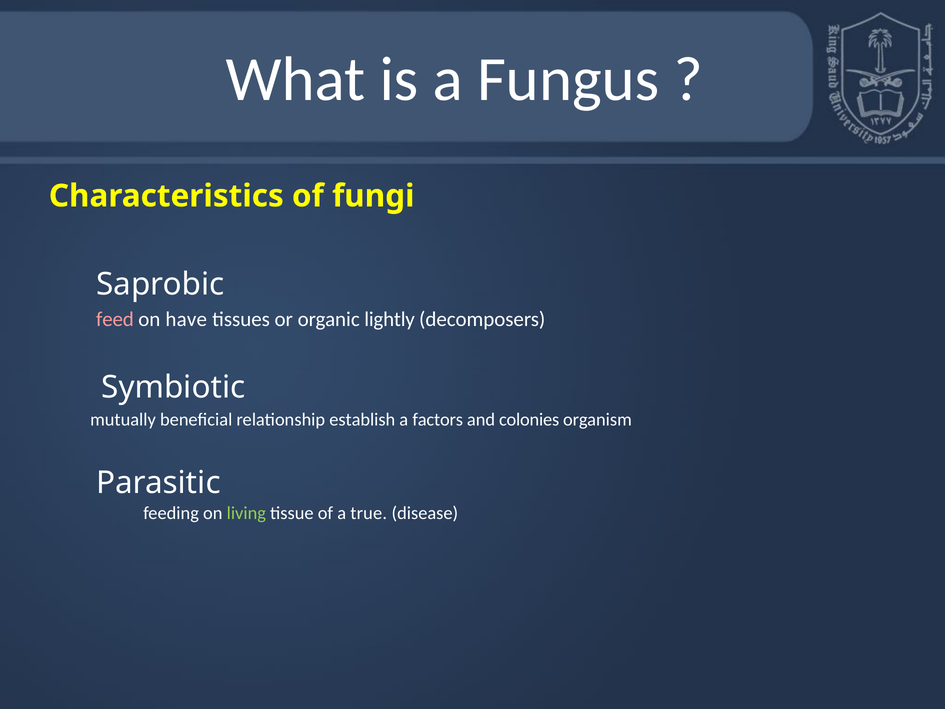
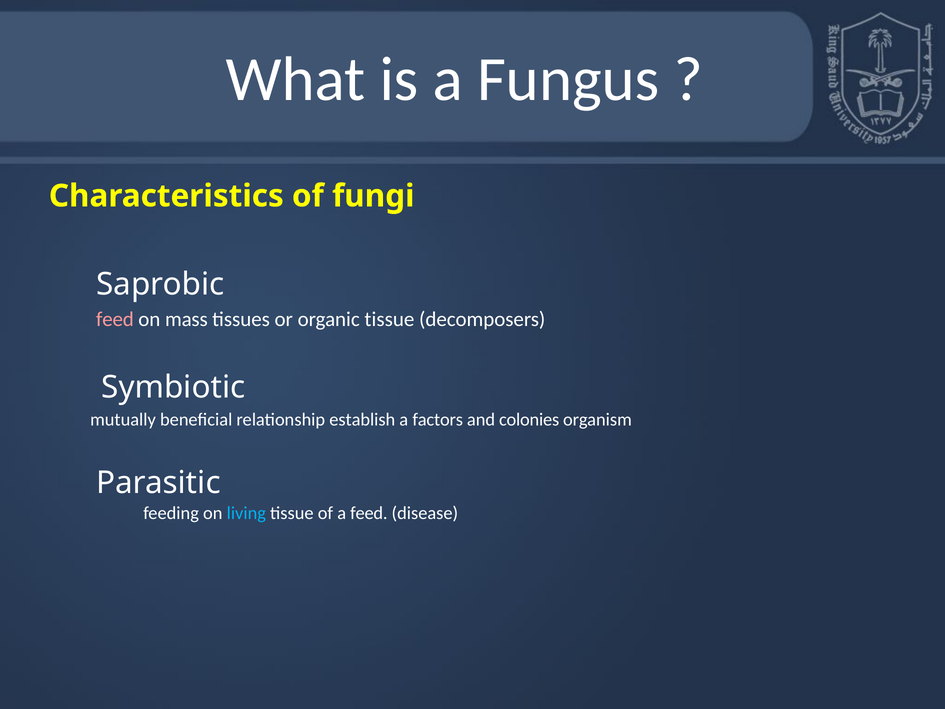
have: have -> mass (186, 319)
organic lightly: lightly -> tissue (389, 319)
living colour: light green -> light blue (246, 513)
a true: true -> feed (369, 513)
